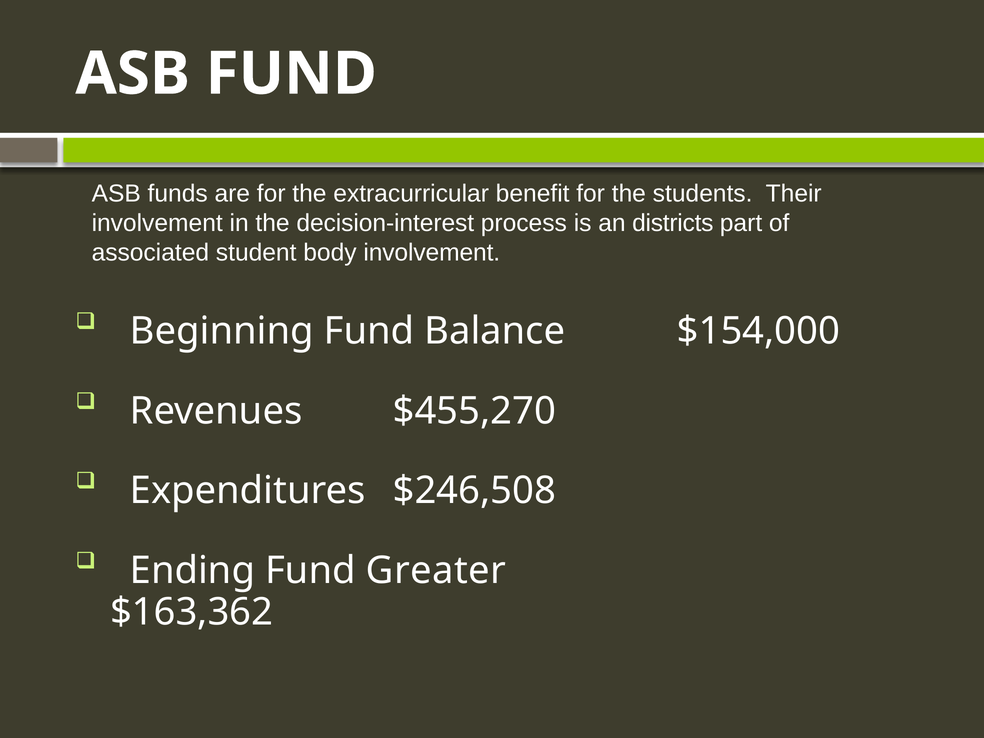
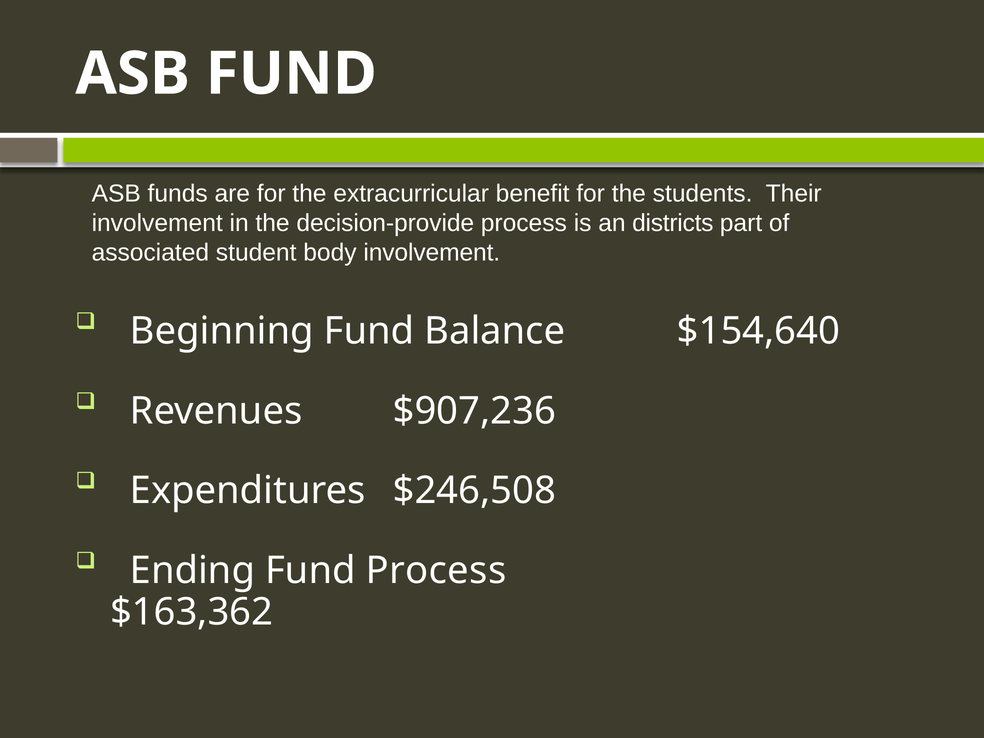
decision-interest: decision-interest -> decision-provide (385, 223)
$154,000: $154,000 -> $154,640 (758, 331)
$455,270: $455,270 -> $907,236 (474, 411)
Fund Greater: Greater -> Process (436, 571)
